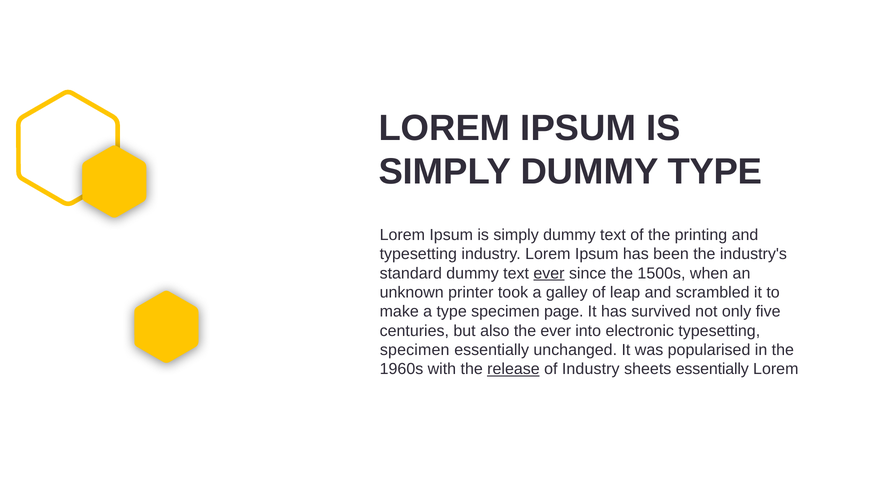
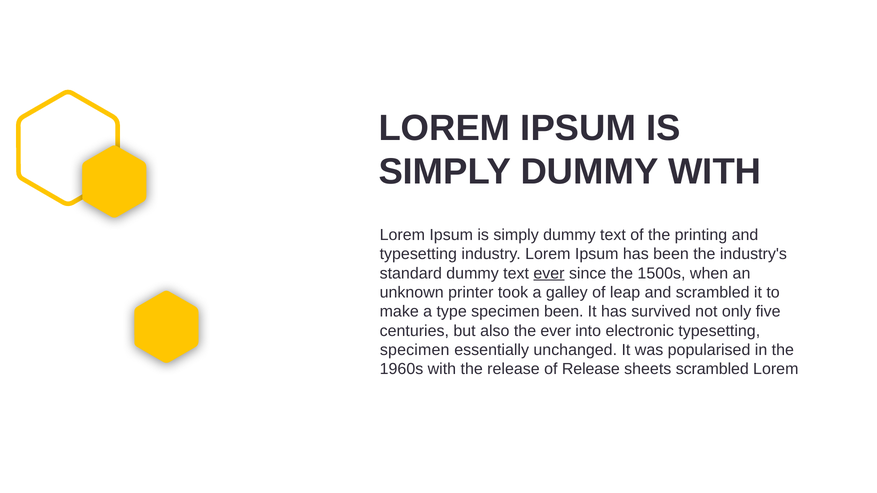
DUMMY TYPE: TYPE -> WITH (715, 172)
specimen page: page -> been (564, 312)
release underline: present -> none (513, 369)
of Industry: Industry -> Release (591, 369)
sheets essentially: essentially -> scrambled (712, 369)
